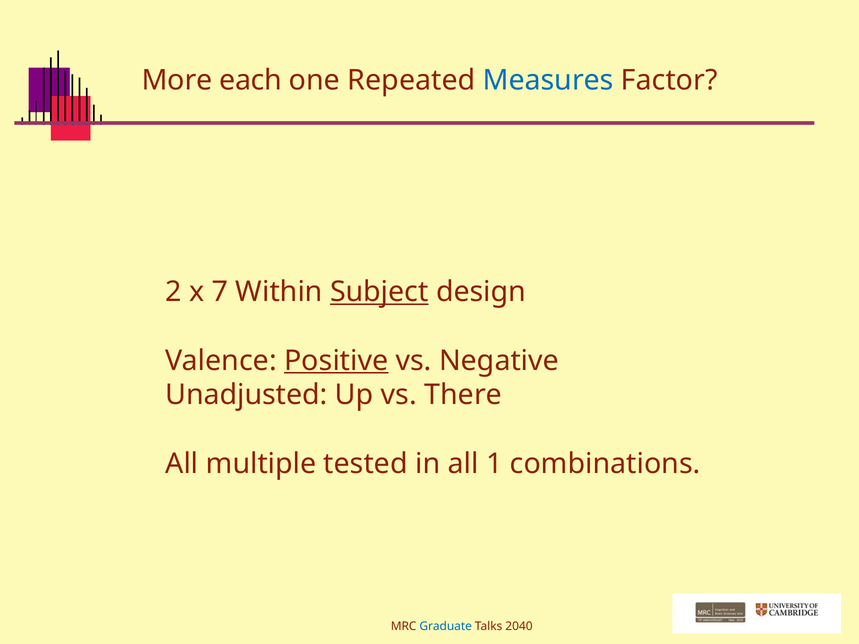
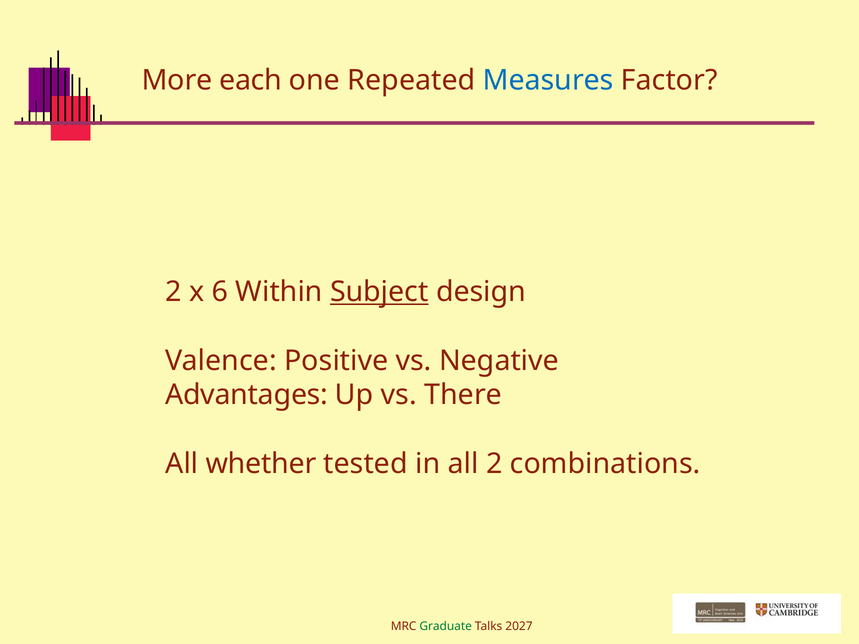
7: 7 -> 6 (220, 292)
Positive underline: present -> none (336, 361)
Unadjusted: Unadjusted -> Advantages (247, 395)
multiple: multiple -> whether (261, 464)
all 1: 1 -> 2 (494, 464)
Graduate colour: blue -> green (446, 626)
2040: 2040 -> 2027 (519, 626)
